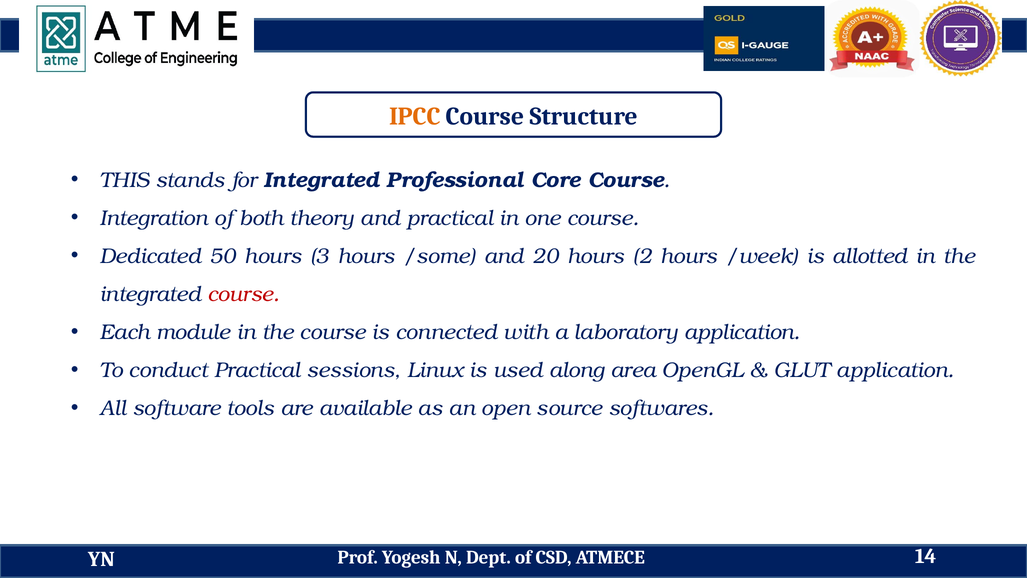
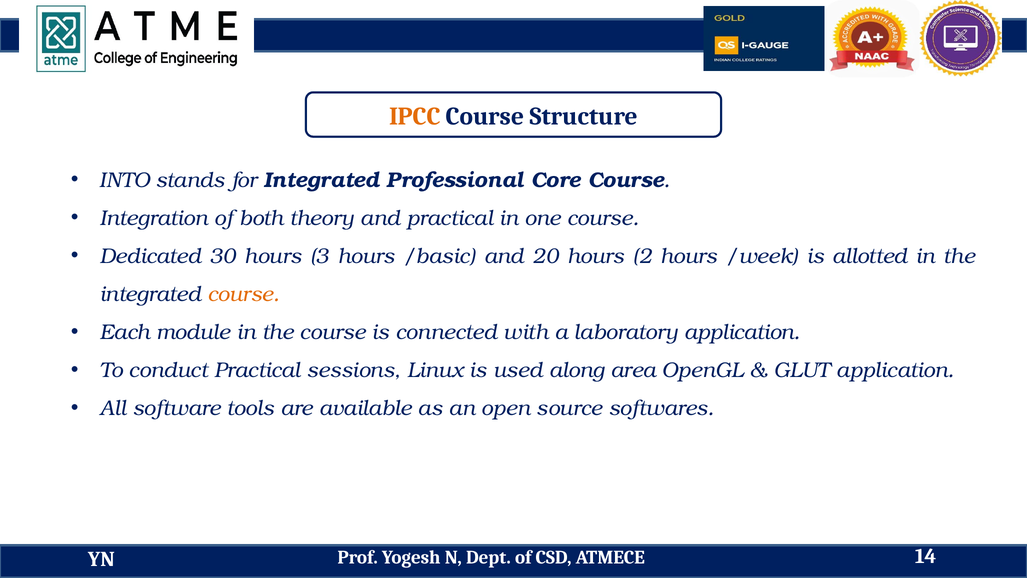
THIS: THIS -> INTO (125, 180)
50: 50 -> 30 (223, 256)
/some: /some -> /basic (439, 256)
course colour: red -> orange (244, 294)
